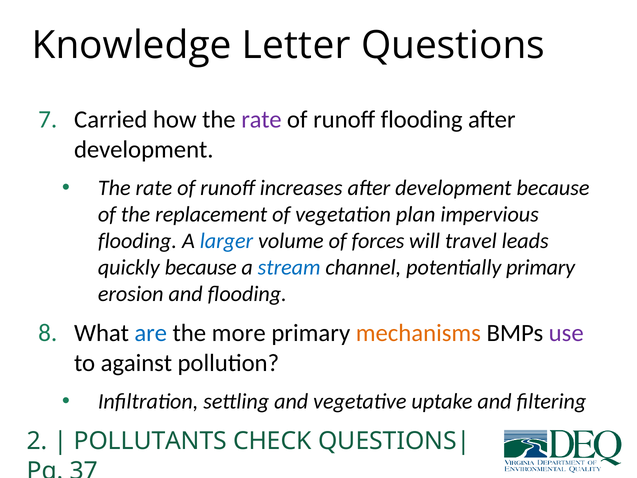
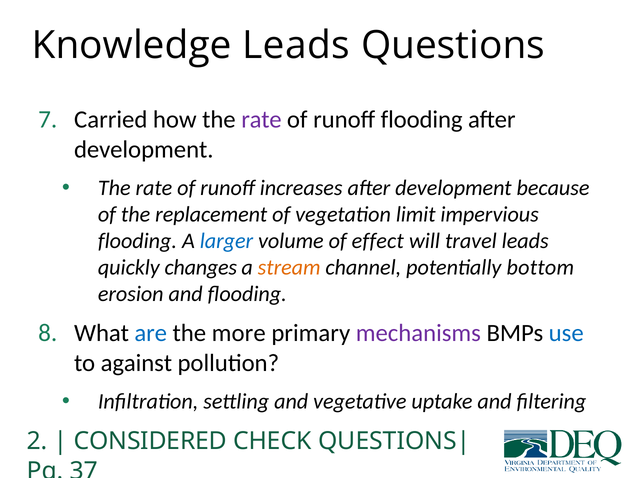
Knowledge Letter: Letter -> Leads (296, 45)
plan: plan -> limit (416, 214)
forces: forces -> effect (378, 241)
quickly because: because -> changes (201, 267)
stream colour: blue -> orange (289, 267)
potentially primary: primary -> bottom (540, 267)
mechanisms colour: orange -> purple (418, 333)
use colour: purple -> blue (566, 333)
POLLUTANTS: POLLUTANTS -> CONSIDERED (150, 441)
